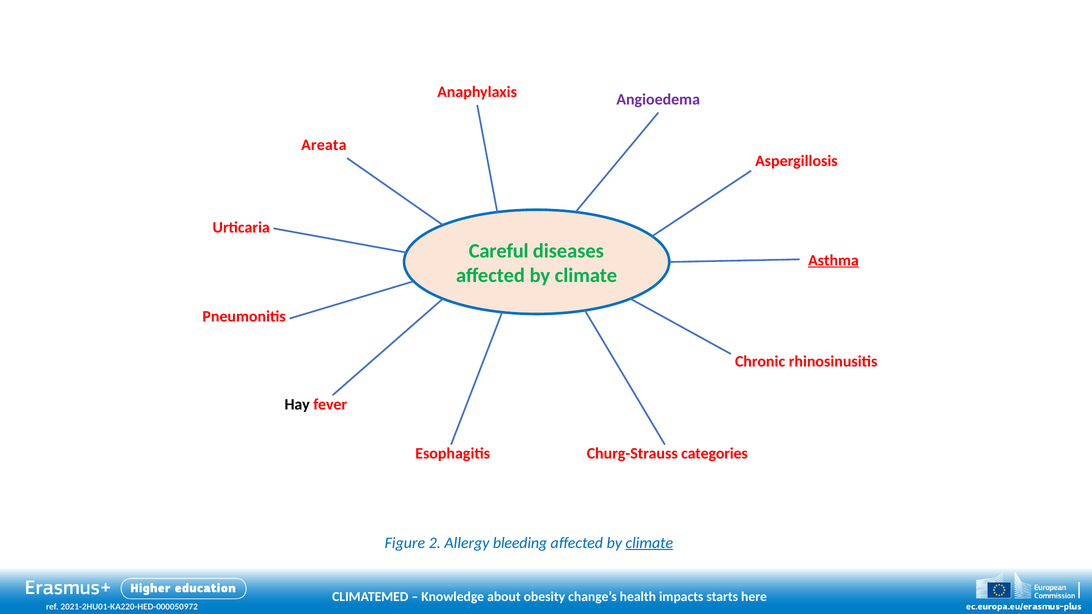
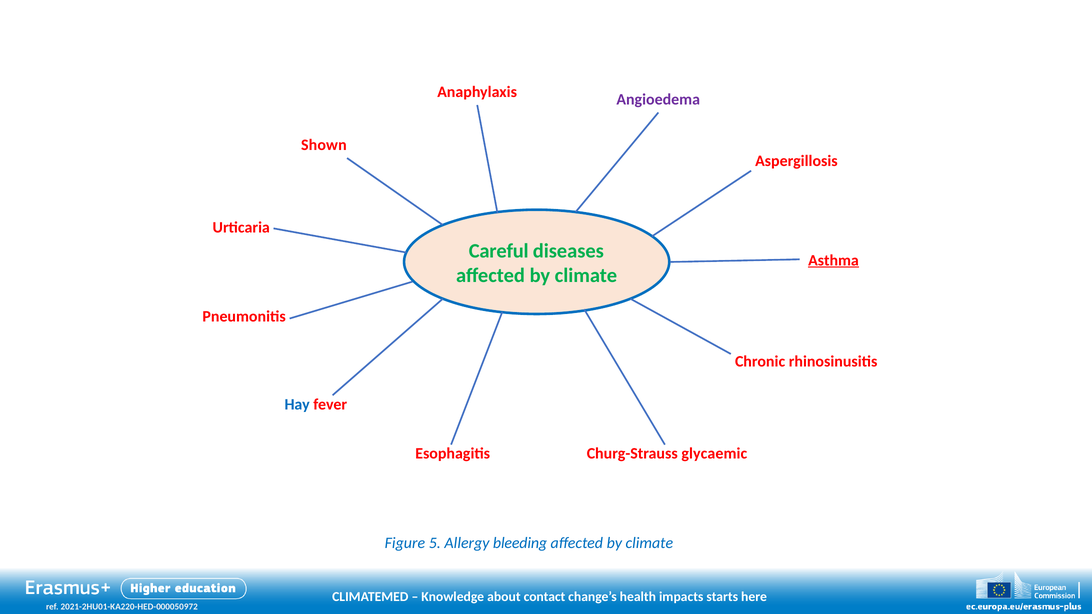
Areata: Areata -> Shown (324, 145)
Hay colour: black -> blue (297, 405)
categories: categories -> glycaemic (714, 454)
2: 2 -> 5 (435, 543)
climate underline: present -> none (649, 543)
obesity: obesity -> contact (544, 597)
